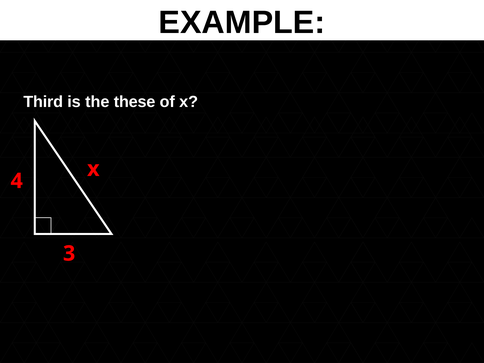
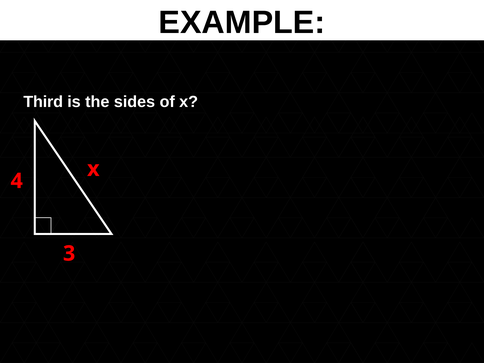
these: these -> sides (134, 102)
